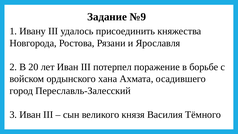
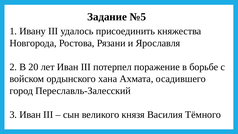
№9: №9 -> №5 (138, 17)
